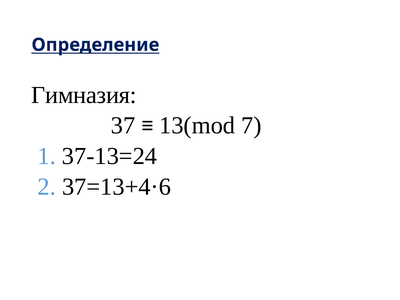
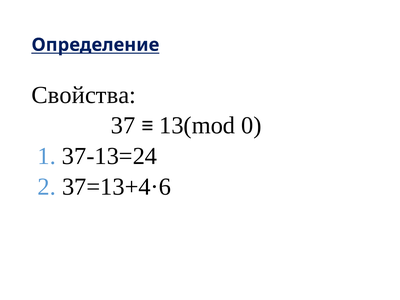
Гимназия: Гимназия -> Свойства (84, 95)
7: 7 -> 0 (251, 126)
